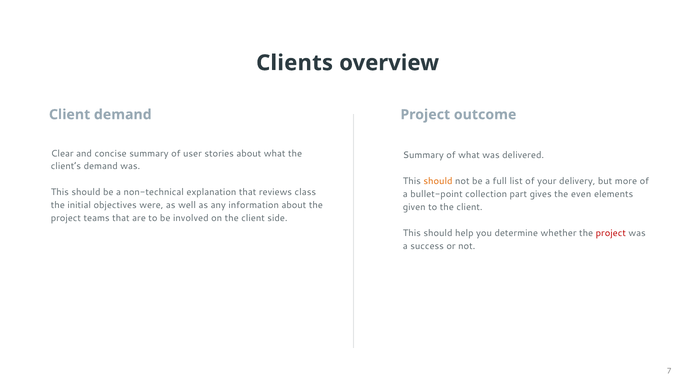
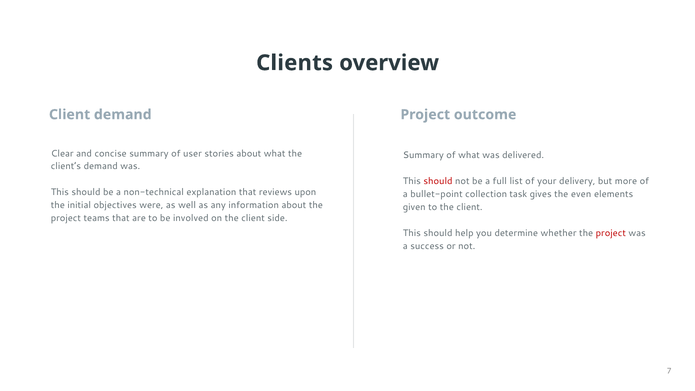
should colour: orange -> red (438, 181)
class: class -> upon (305, 192)
part: part -> task (518, 194)
